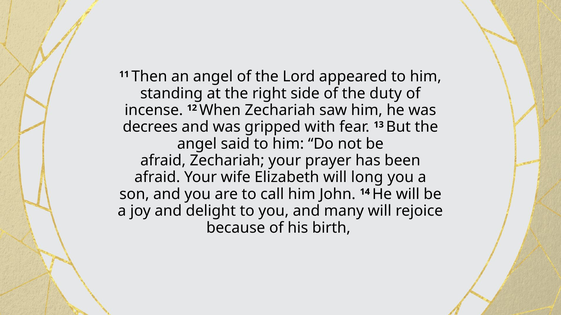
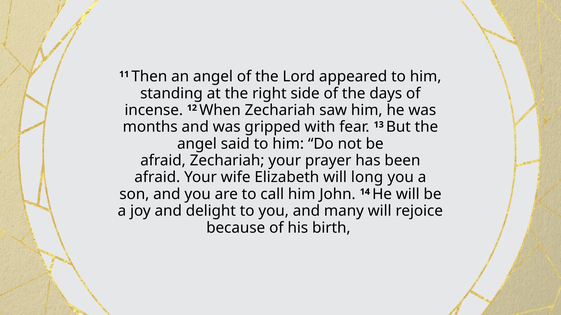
duty: duty -> days (386, 94)
decrees: decrees -> months (150, 127)
